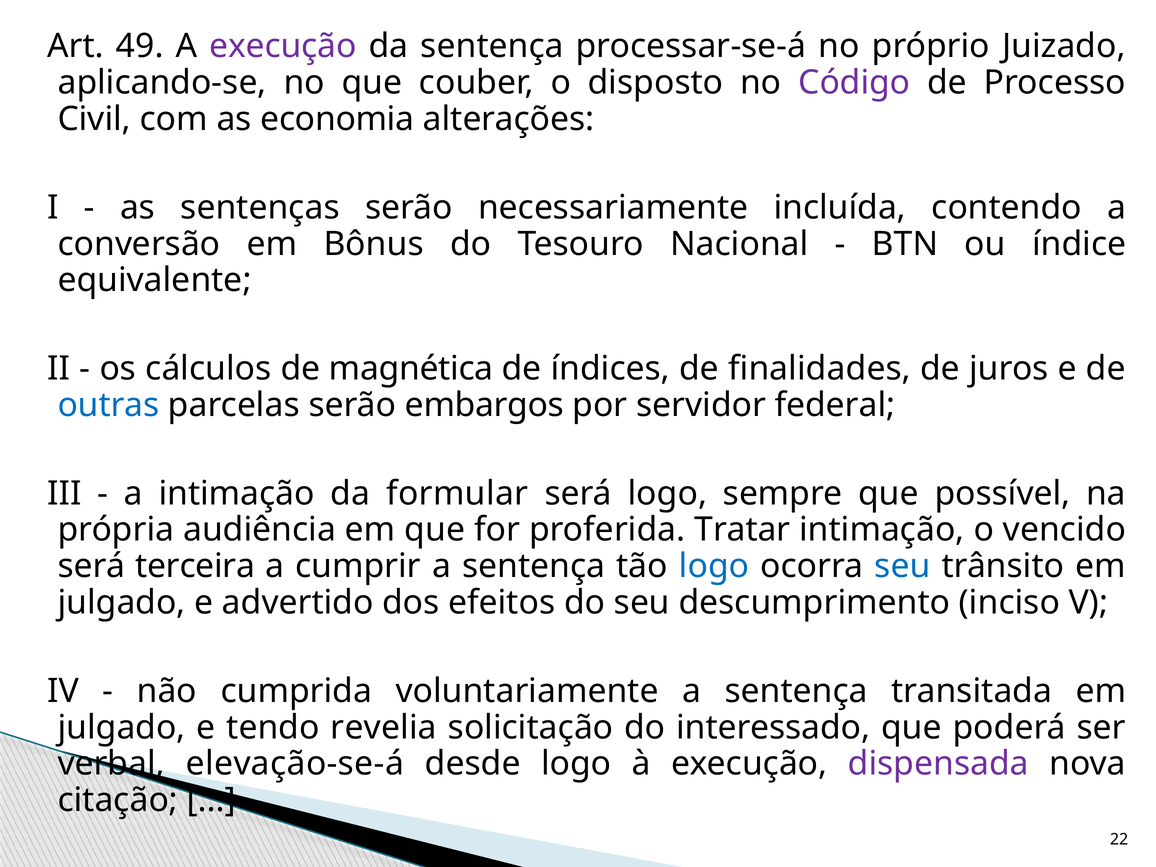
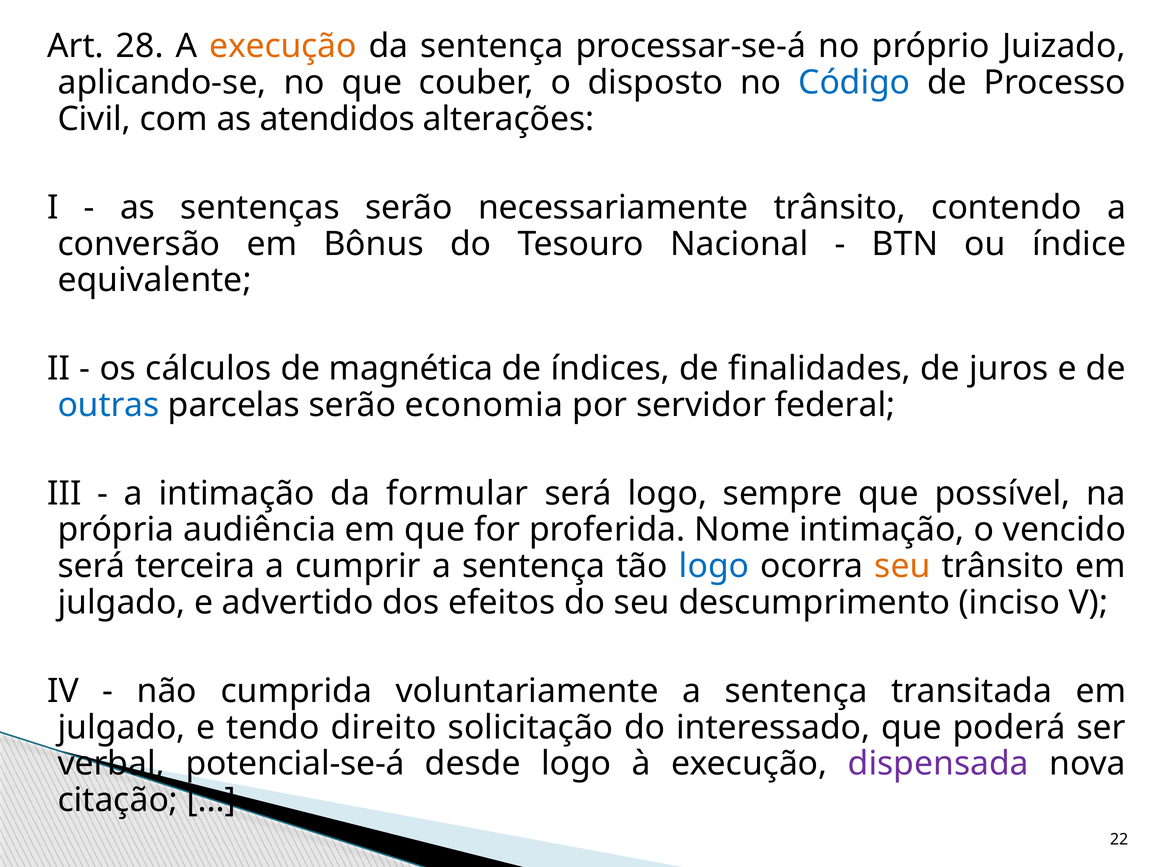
49: 49 -> 28 (140, 46)
execução colour: purple -> orange (283, 46)
Código colour: purple -> blue (854, 83)
economia: economia -> atendidos (337, 119)
necessariamente incluída: incluída -> trânsito (840, 208)
embargos: embargos -> economia (484, 405)
Tratar: Tratar -> Nome (742, 530)
seu colour: blue -> orange (902, 566)
revelia: revelia -> direito (384, 727)
elevação-se-á: elevação-se-á -> potencial-se-á (295, 764)
